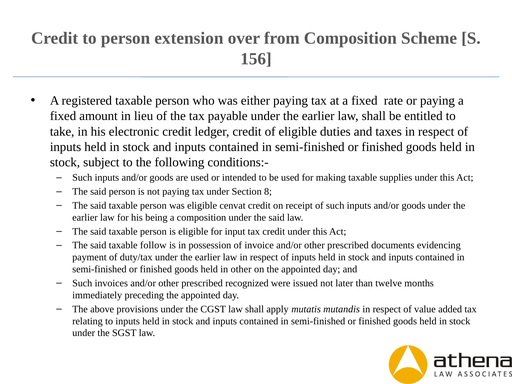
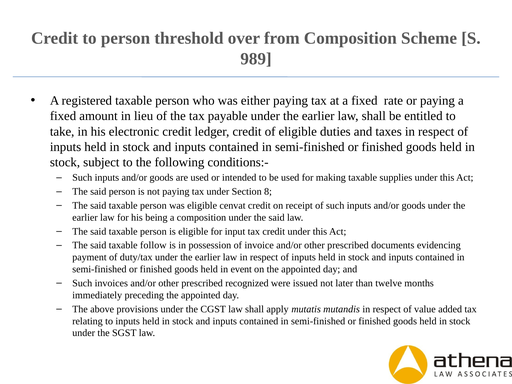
extension: extension -> threshold (189, 38)
156: 156 -> 989 (256, 59)
in other: other -> event (241, 269)
